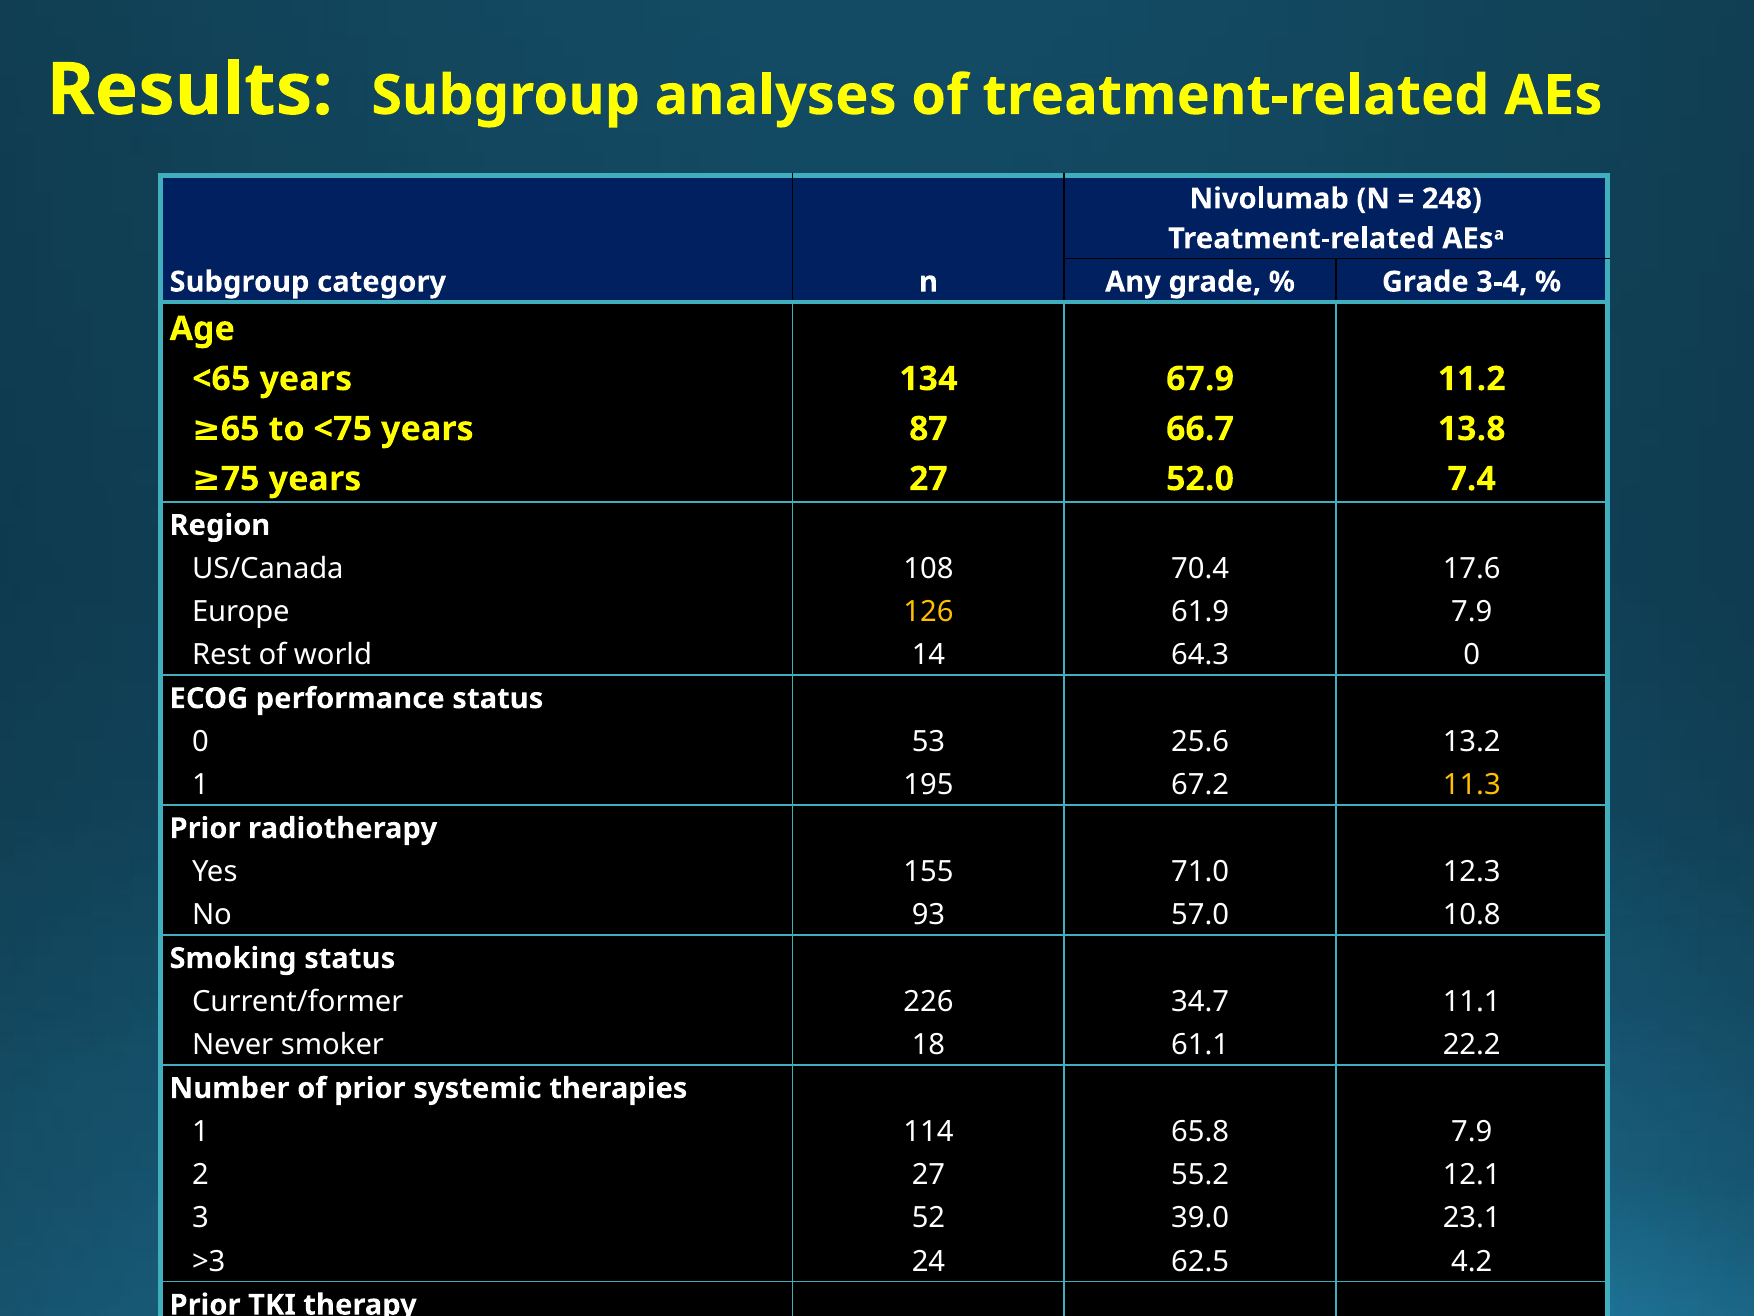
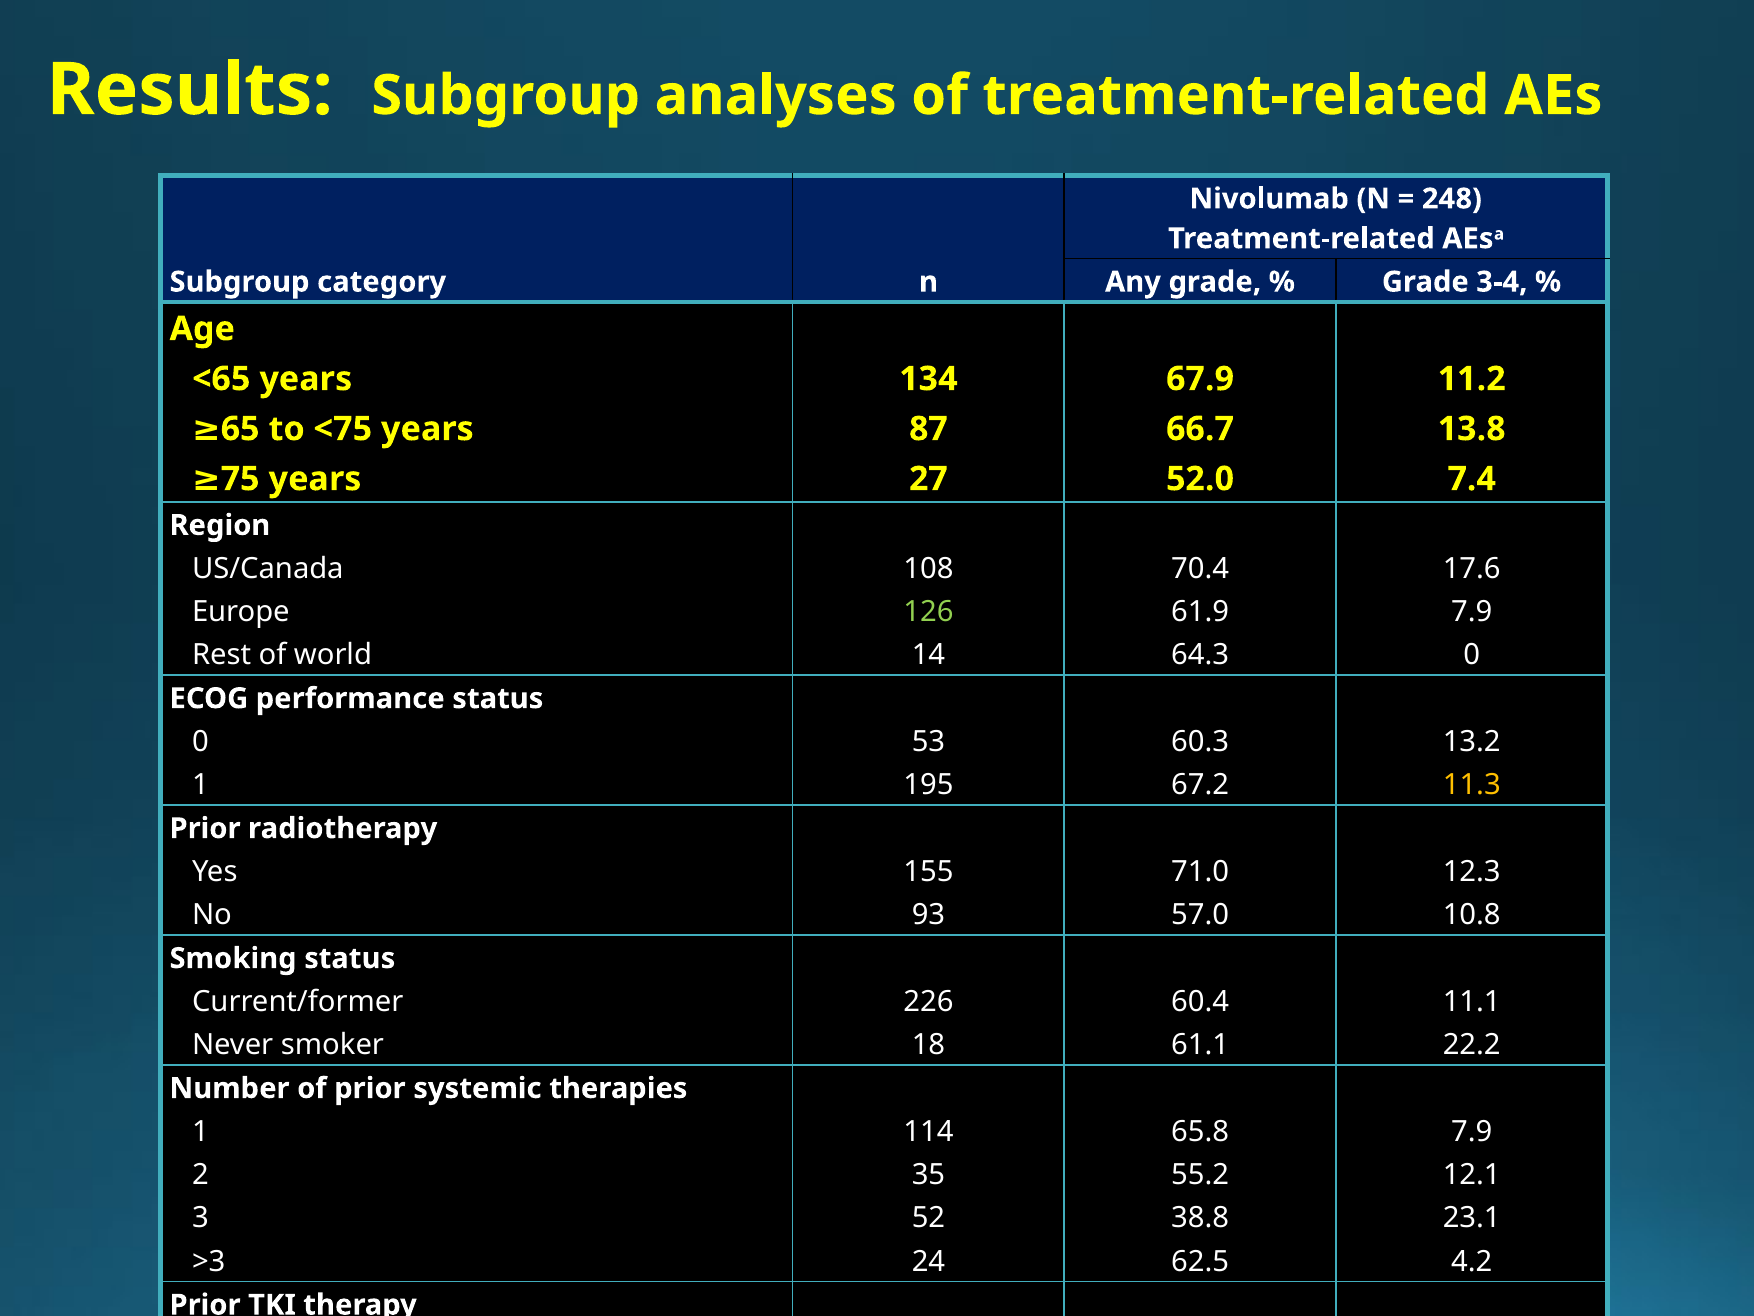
126 colour: yellow -> light green (928, 612)
25.6: 25.6 -> 60.3 (1200, 742)
34.7: 34.7 -> 60.4 (1200, 1001)
2 27: 27 -> 35 (928, 1175)
39.0: 39.0 -> 38.8 (1200, 1218)
